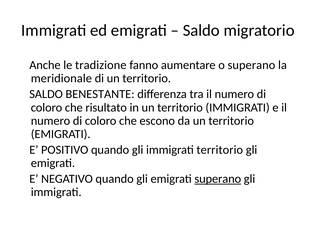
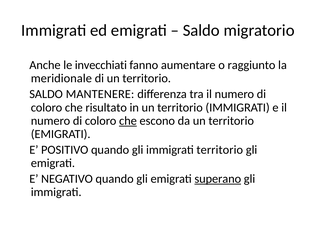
tradizione: tradizione -> invecchiati (101, 65)
o superano: superano -> raggiunto (251, 65)
BENESTANTE: BENESTANTE -> MANTENERE (100, 94)
che underline: none -> present (128, 121)
